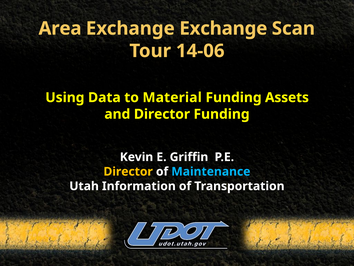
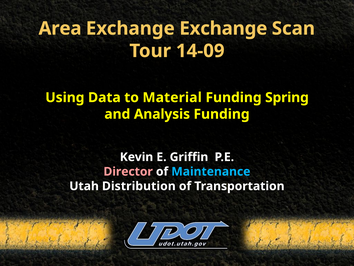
14-06: 14-06 -> 14-09 (200, 51)
Assets: Assets -> Spring (287, 97)
and Director: Director -> Analysis (162, 114)
Director colour: yellow -> pink (128, 171)
Information: Information -> Distribution (139, 186)
